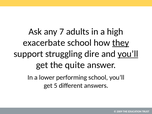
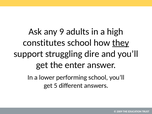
7: 7 -> 9 (62, 32)
exacerbate: exacerbate -> constitutes (44, 43)
you’ll underline: present -> none (128, 54)
quite: quite -> enter (75, 65)
